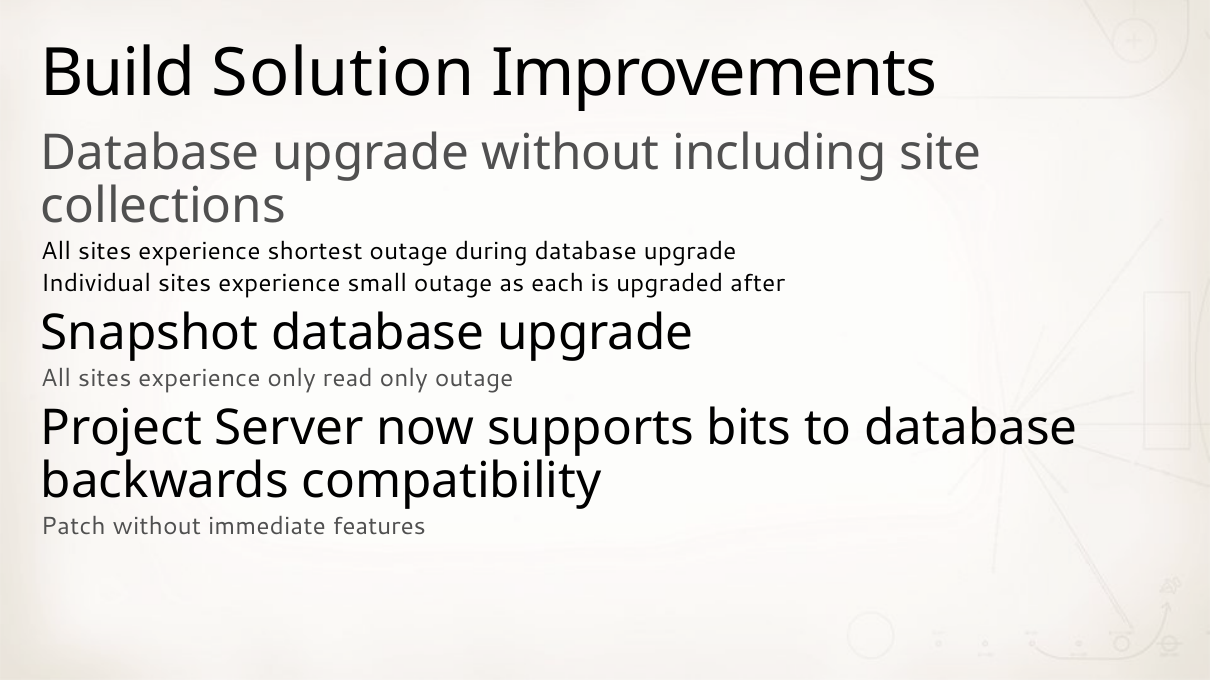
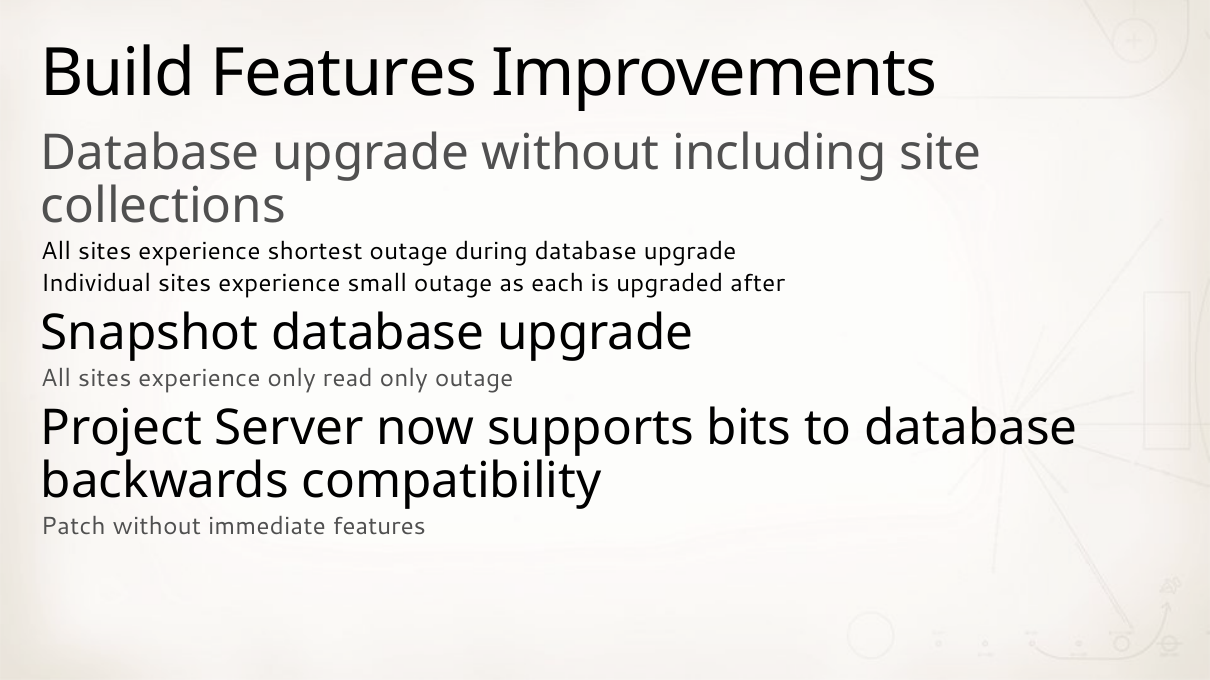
Build Solution: Solution -> Features (344, 73)
